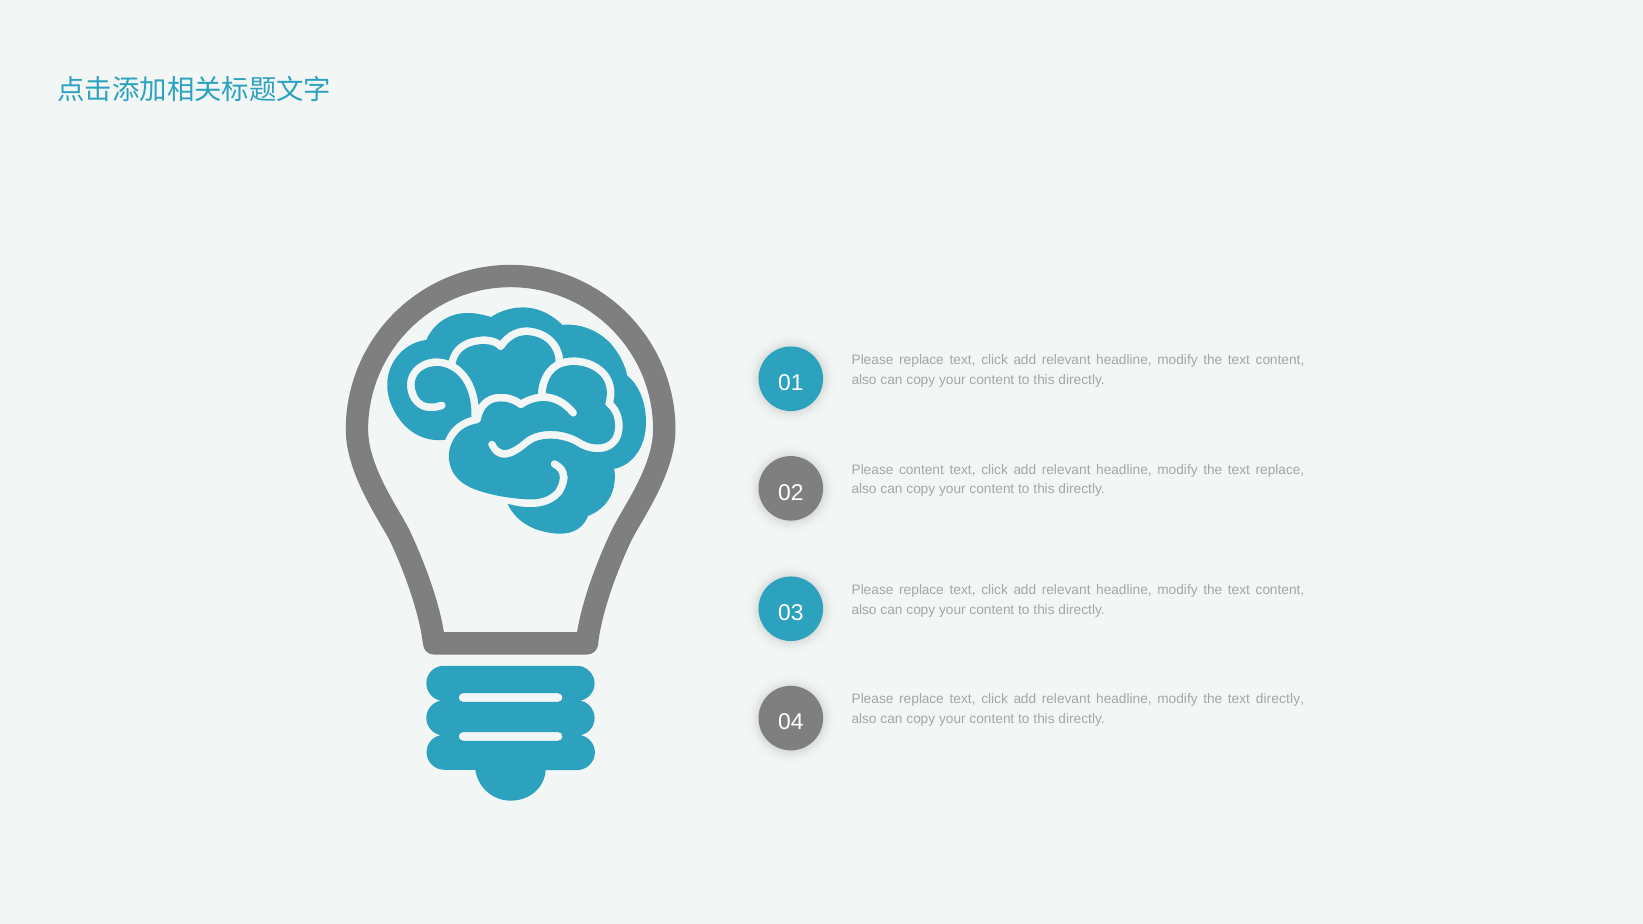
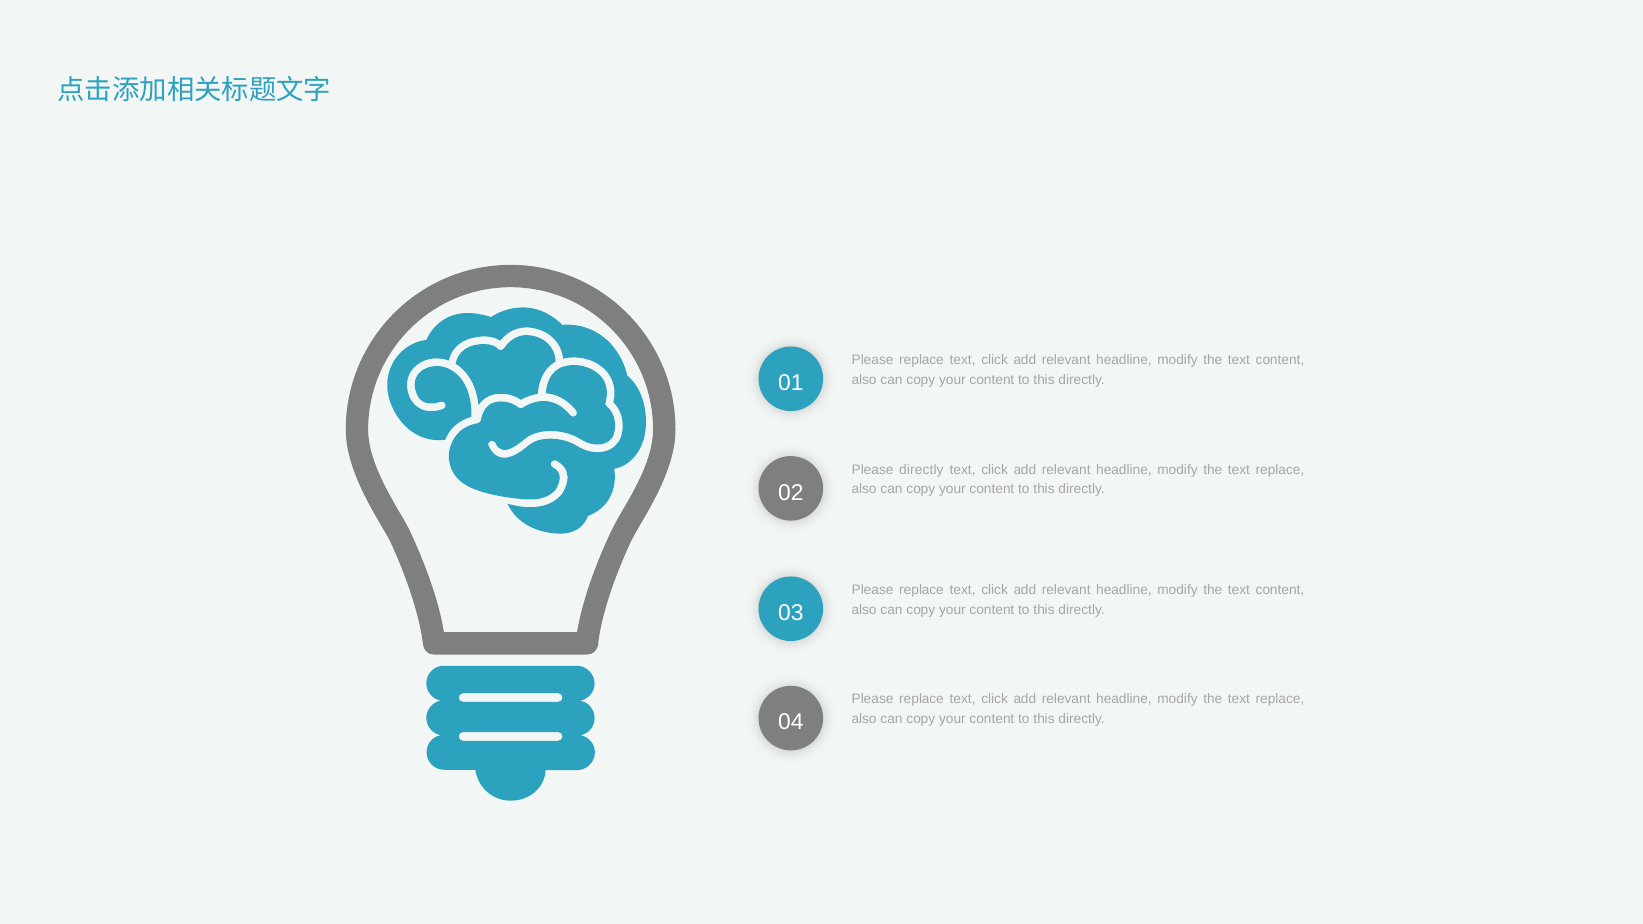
Please content: content -> directly (921, 470)
directly: directly -> replace (1280, 700)
